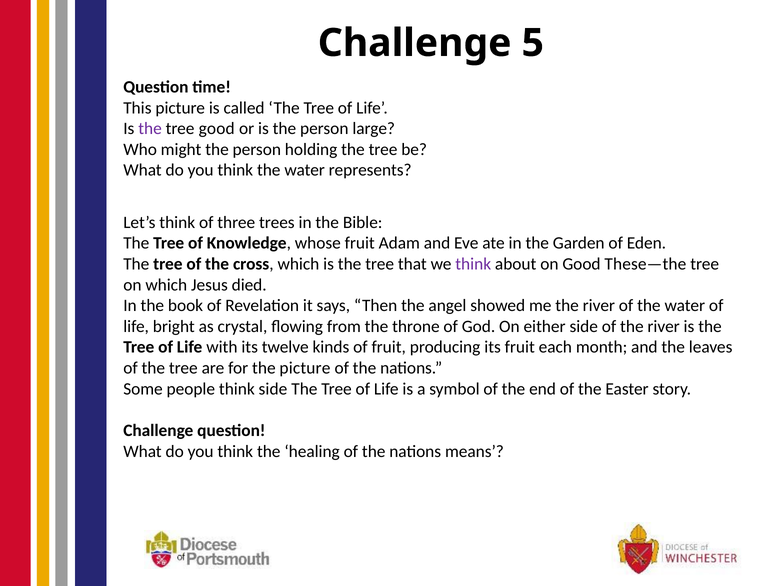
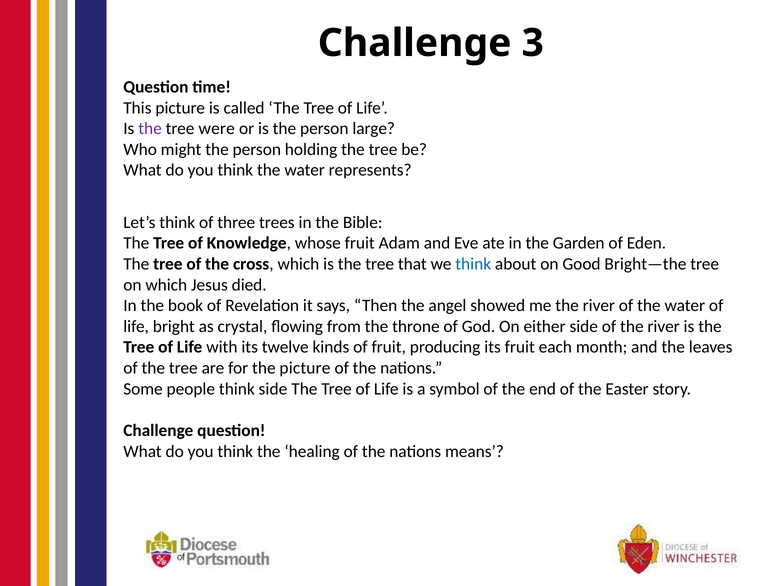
5: 5 -> 3 (533, 43)
tree good: good -> were (217, 129)
think colour: purple -> blue (473, 264)
These—the: These—the -> Bright—the (645, 264)
